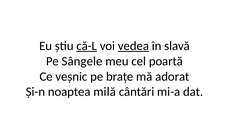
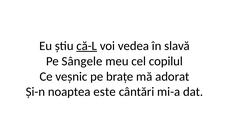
vedea underline: present -> none (133, 46)
poartă: poartă -> copilul (166, 61)
milă: milă -> este (105, 92)
